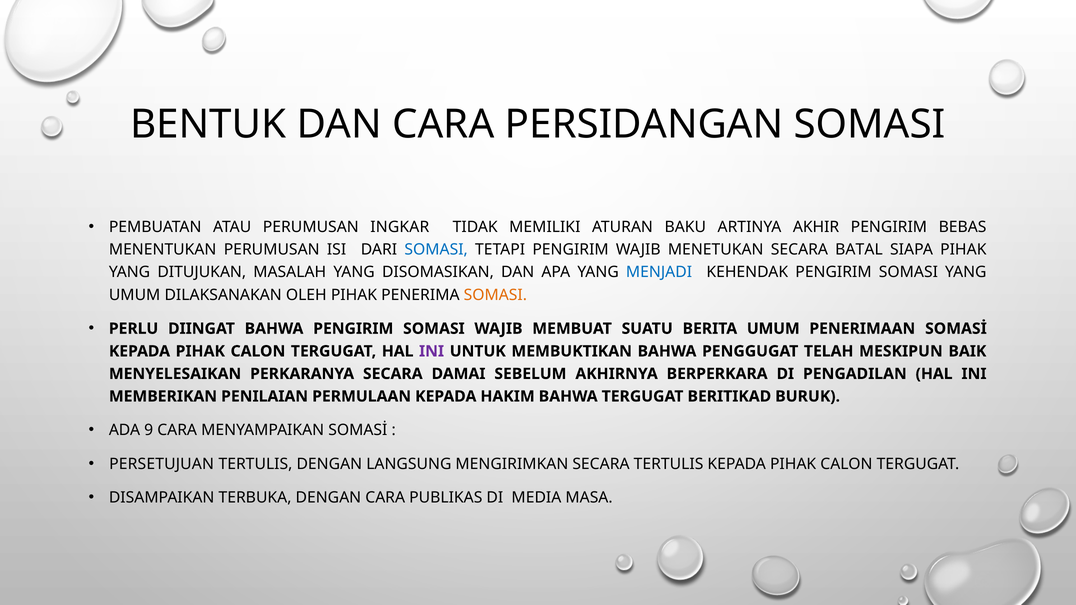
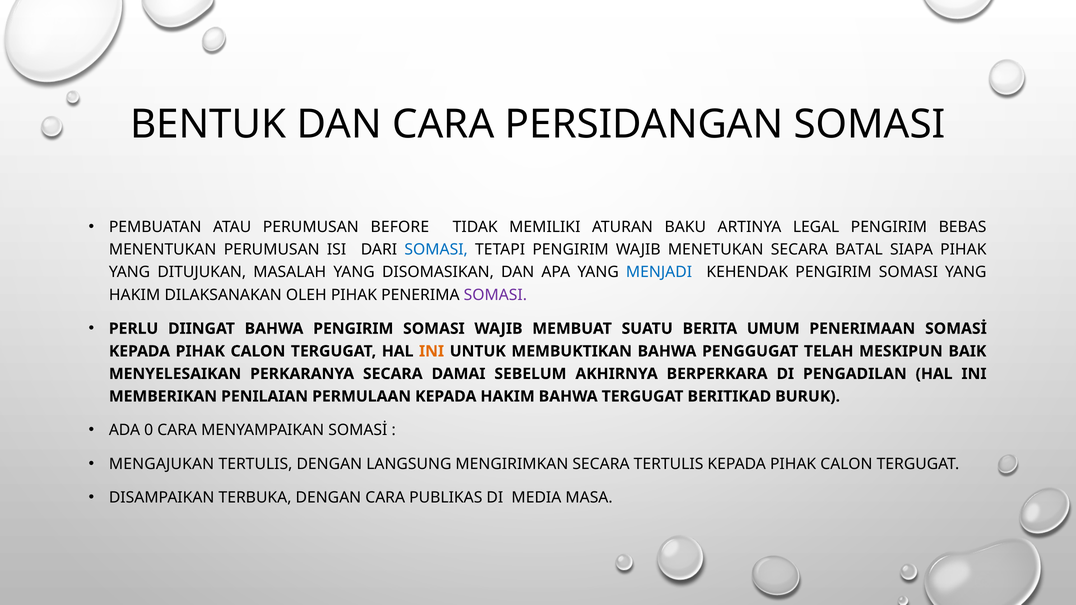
INGKAR: INGKAR -> BEFORE (400, 227)
AKHIR: AKHIR -> LEGAL (816, 227)
UMUM: UMUM -> HAKIM (135, 295)
SOMASI colour: orange -> purple (495, 295)
INI colour: purple -> orange (432, 351)
9: 9 -> 0 (149, 430)
PERSETUJUAN: PERSETUJUAN -> MENGAJUKAN (162, 464)
